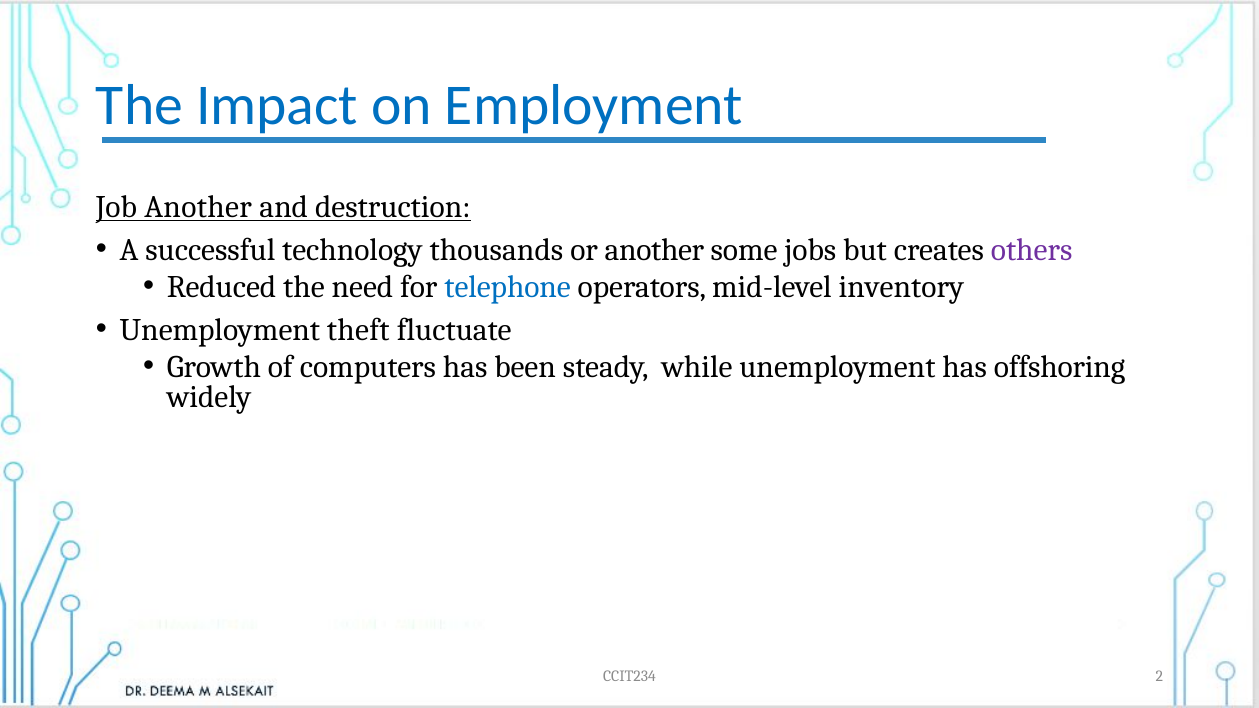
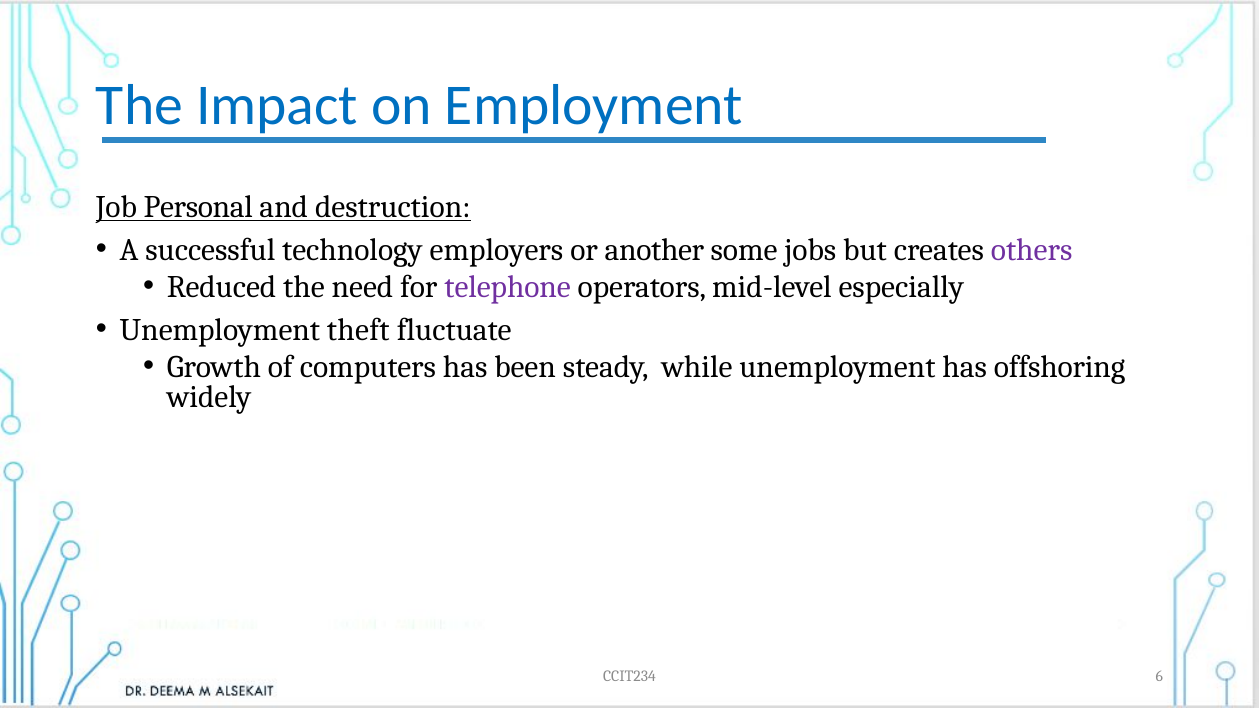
Job Another: Another -> Personal (198, 207)
thousands: thousands -> employers (496, 250)
telephone colour: blue -> purple (508, 287)
inventory: inventory -> especially (901, 287)
2: 2 -> 6 (1159, 676)
